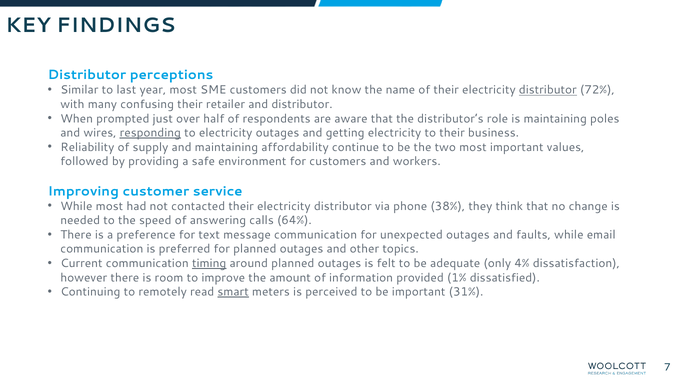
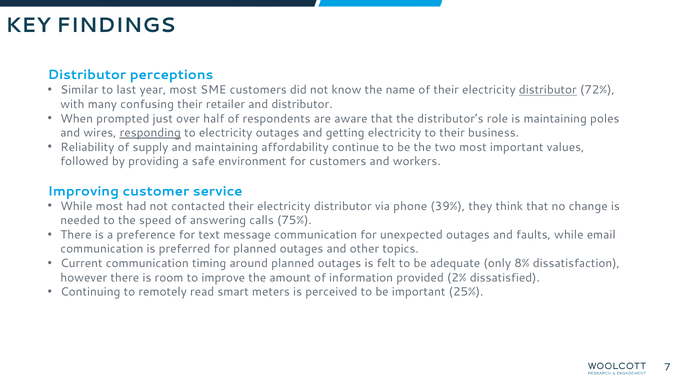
38%: 38% -> 39% (448, 206)
64%: 64% -> 75% (294, 221)
timing underline: present -> none (209, 264)
4%: 4% -> 8% (522, 264)
1%: 1% -> 2% (457, 278)
smart underline: present -> none (233, 292)
31%: 31% -> 25% (466, 292)
